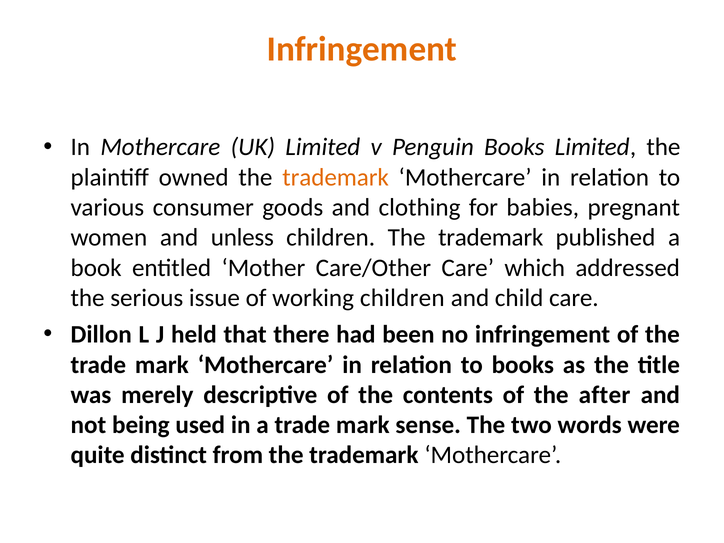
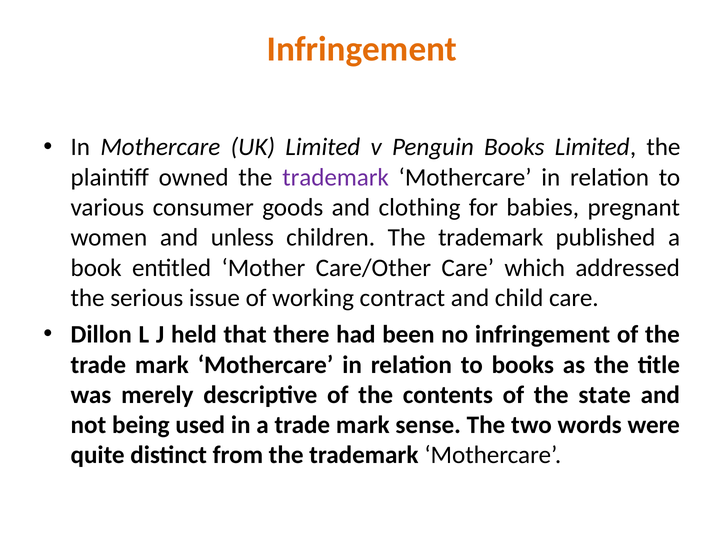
trademark colour: orange -> purple (336, 177)
working children: children -> contract (402, 298)
after: after -> state (605, 395)
